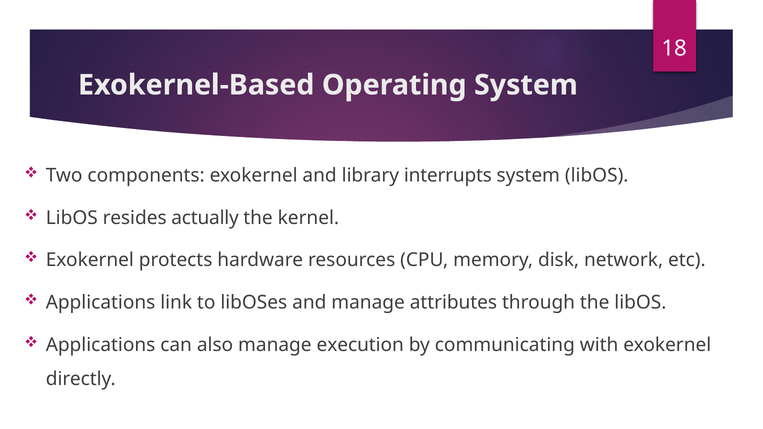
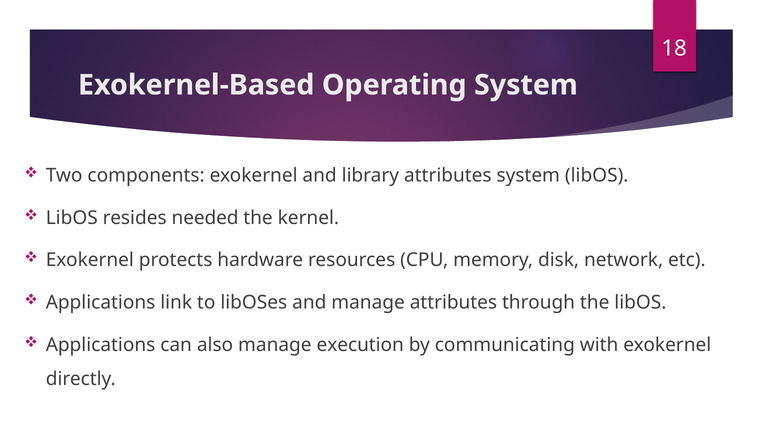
library interrupts: interrupts -> attributes (448, 176)
actually: actually -> needed (205, 218)
